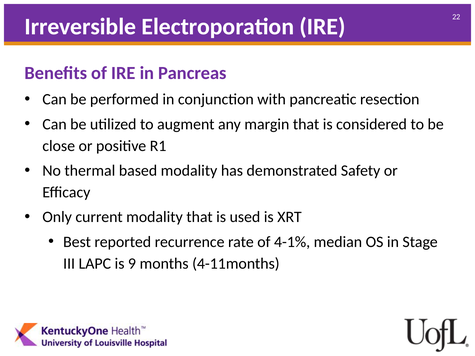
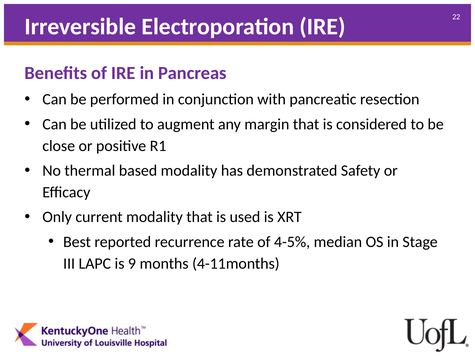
4-1%: 4-1% -> 4-5% (292, 242)
